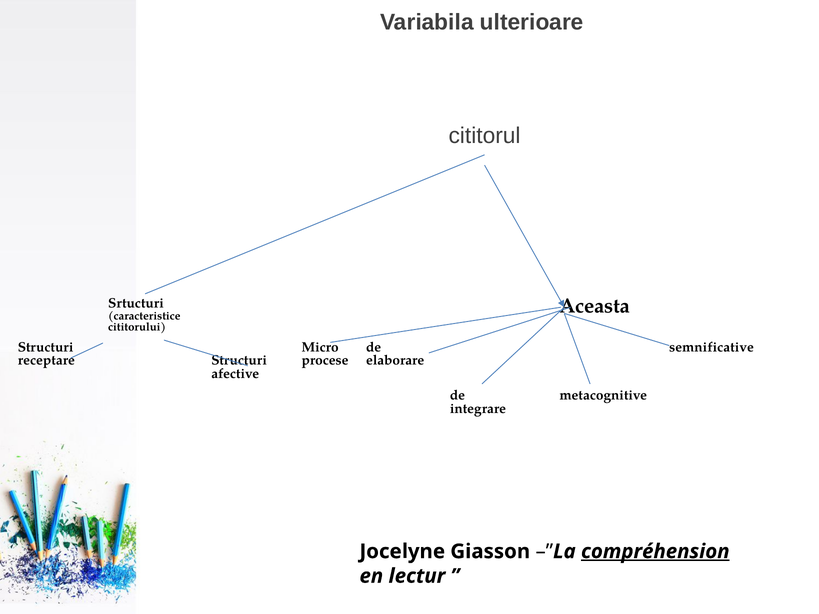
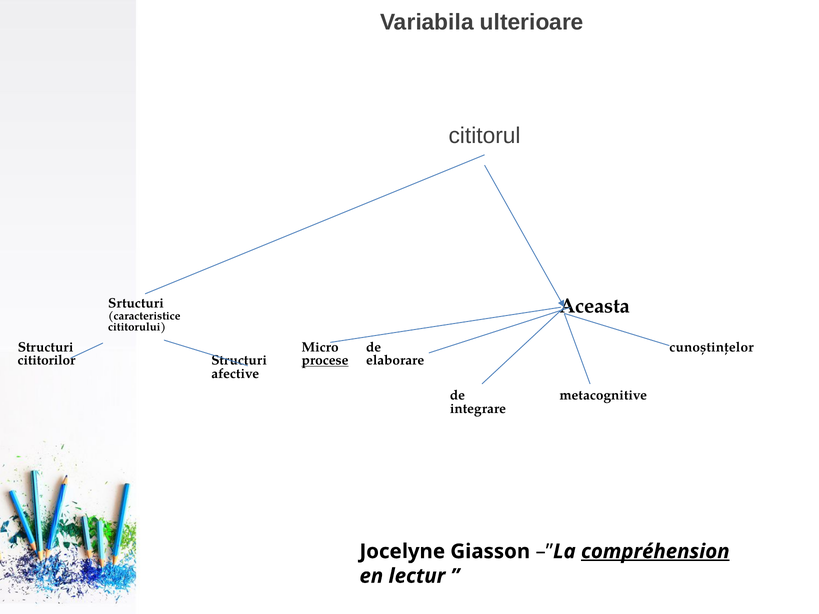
semnificative: semnificative -> cunoştinţelor (711, 347)
receptare: receptare -> cititorilor (46, 361)
procese underline: none -> present (325, 361)
